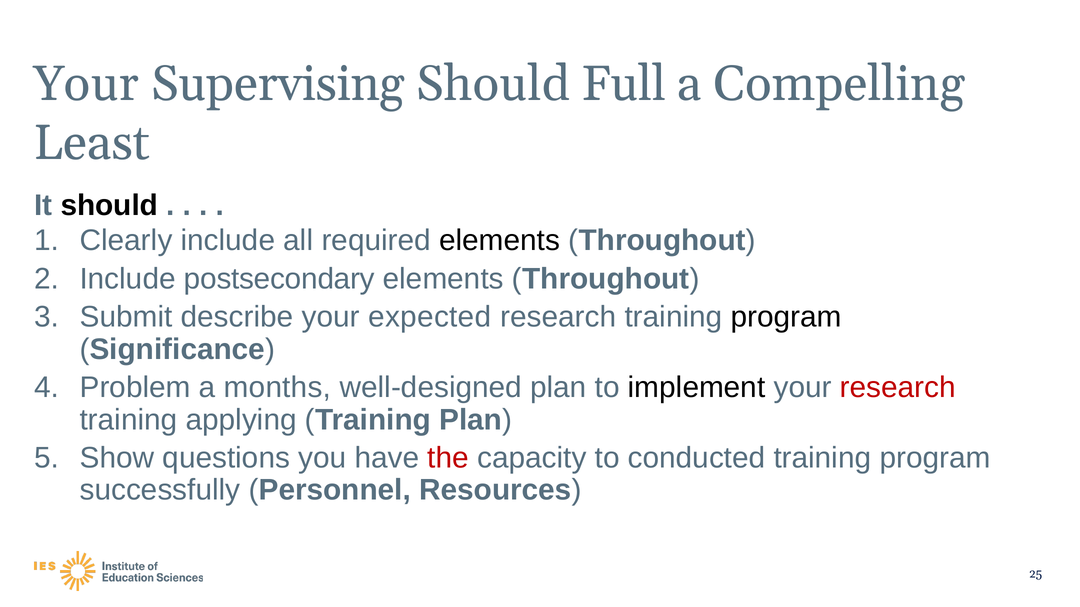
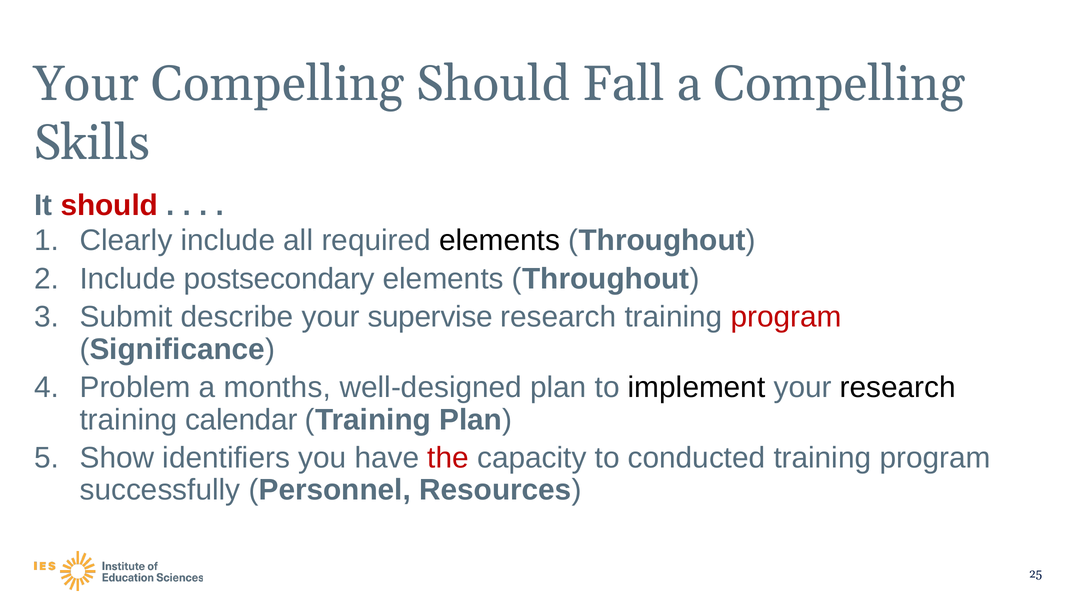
Your Supervising: Supervising -> Compelling (278, 84)
Full: Full -> Fall (623, 84)
Least: Least -> Skills (92, 143)
should colour: black -> red (109, 206)
expected: expected -> supervise (430, 317)
program colour: black -> red (786, 317)
research colour: red -> black (898, 388)
applying: applying -> calendar (241, 420)
questions: questions -> identifiers (226, 458)
